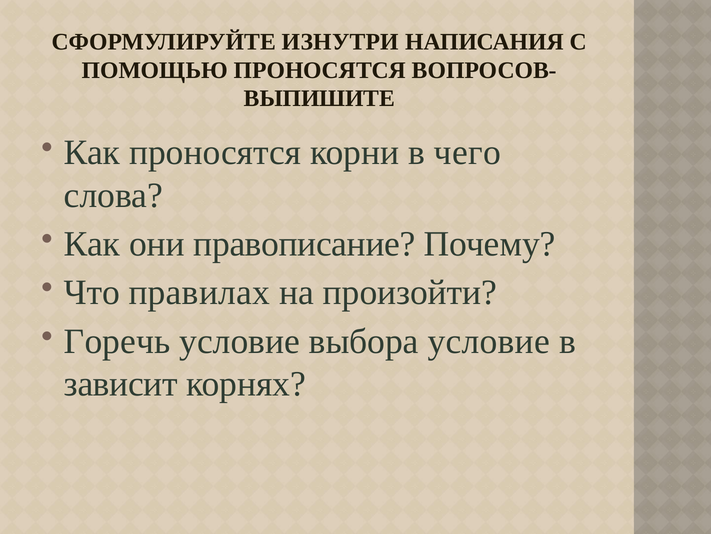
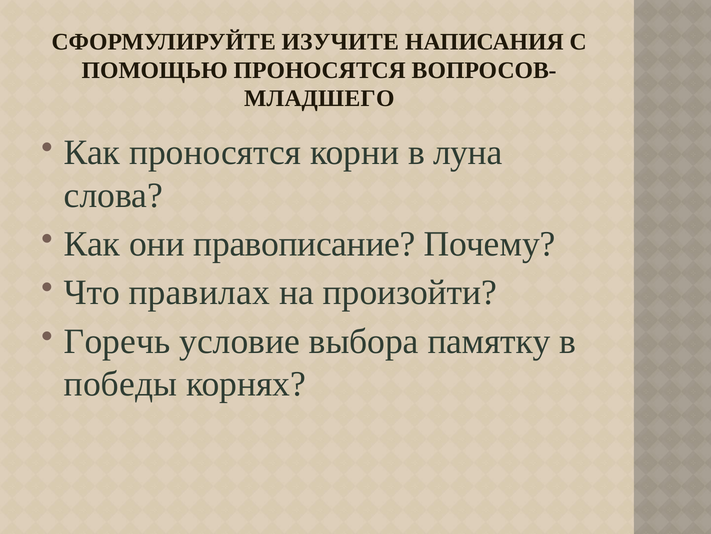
ИЗНУТРИ: ИЗНУТРИ -> ИЗУЧИТЕ (340, 42)
ВЫПИШИТЕ: ВЫПИШИТЕ -> МЛАДШЕГО (319, 99)
чего: чего -> луна (468, 152)
выбора условие: условие -> памятку (489, 341)
зависит: зависит -> победы (121, 384)
